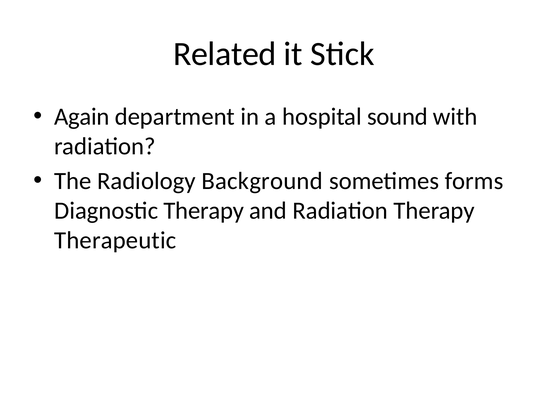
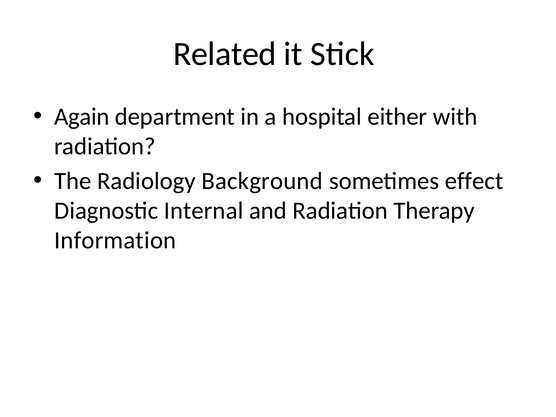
sound: sound -> either (397, 117)
forms: forms -> effect (474, 181)
Diagnostic Therapy: Therapy -> Internal (204, 211)
Therapeutic: Therapeutic -> Information (115, 240)
